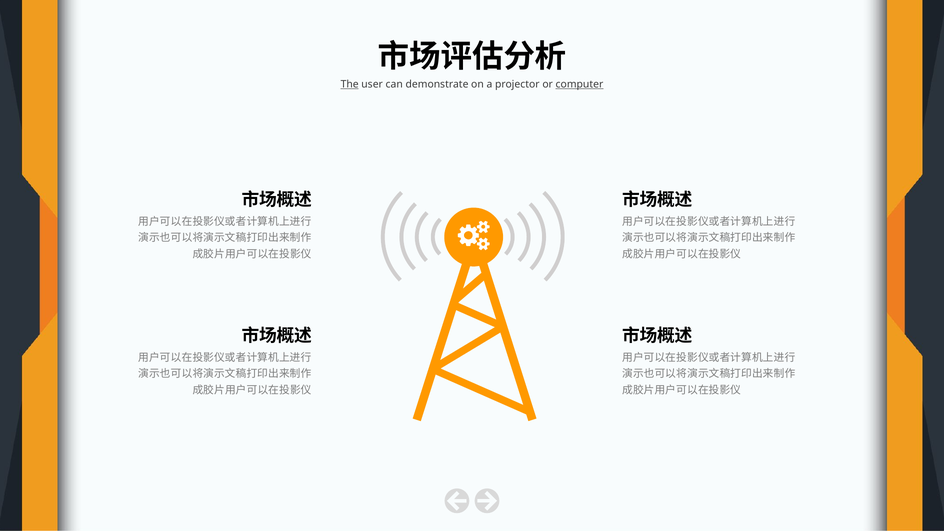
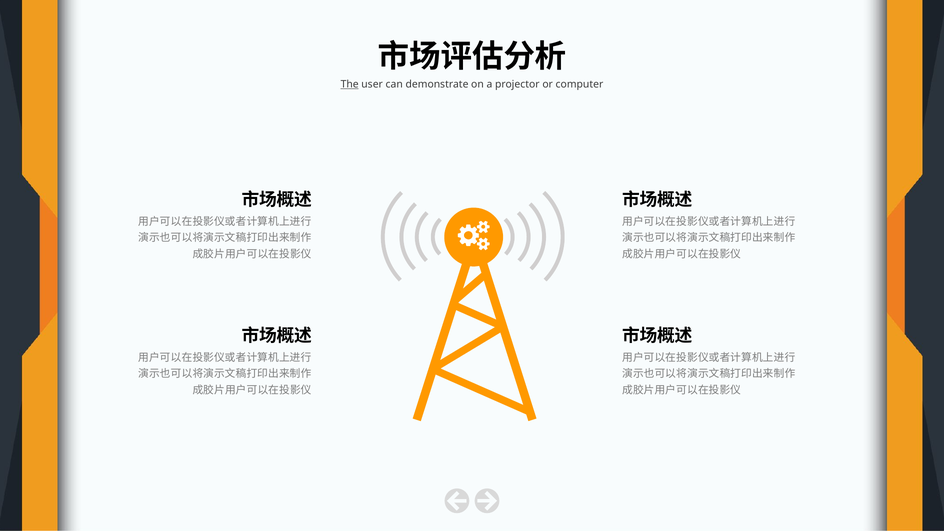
computer underline: present -> none (579, 84)
